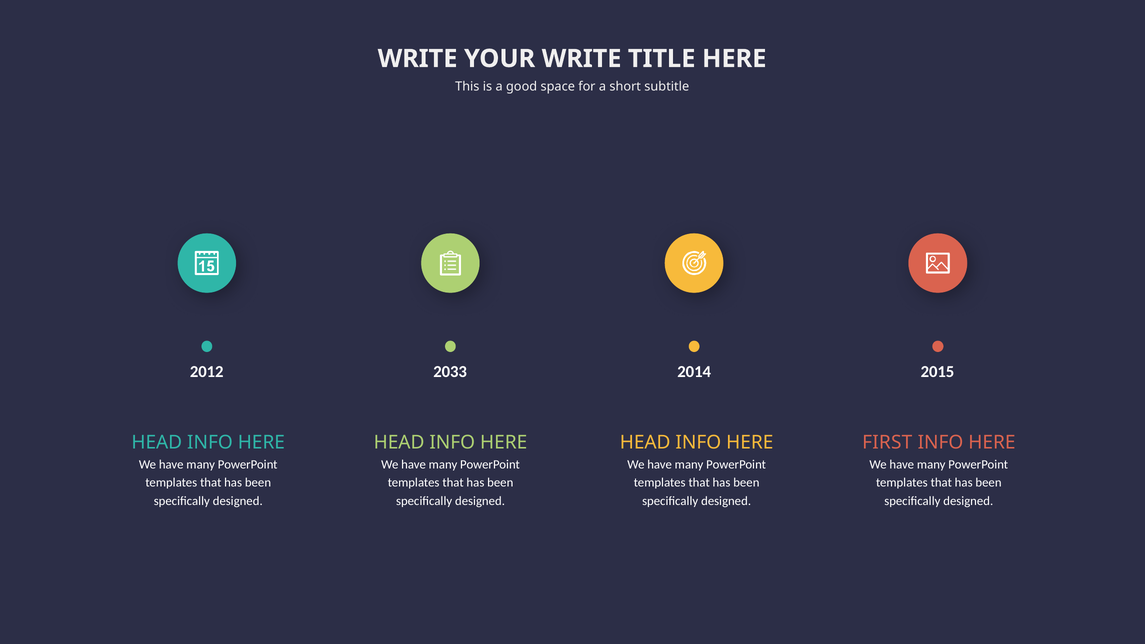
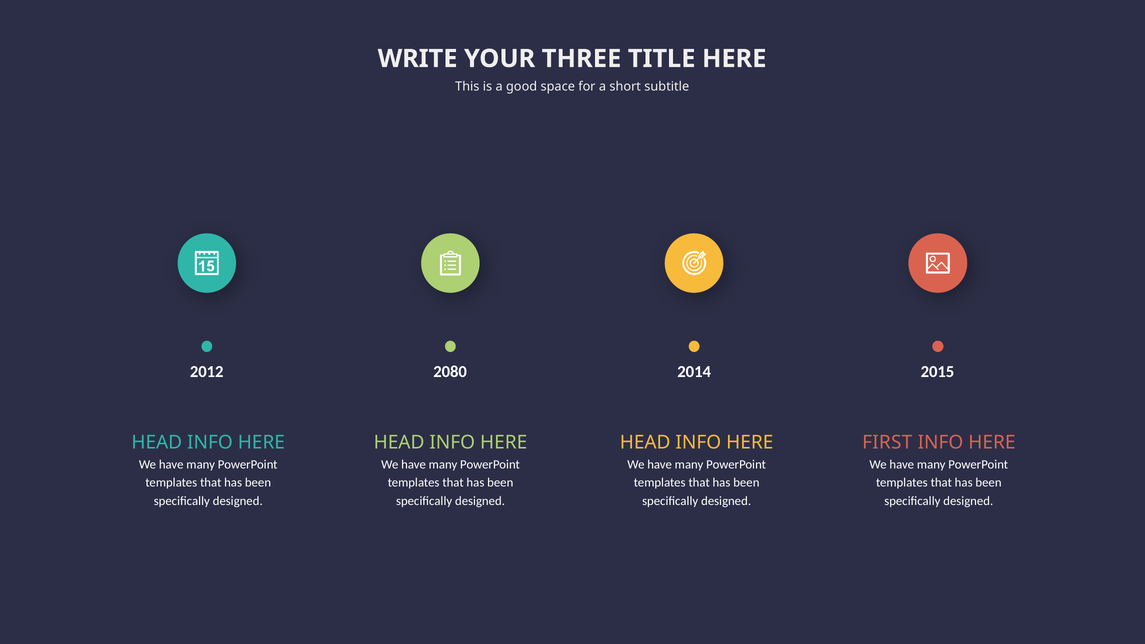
YOUR WRITE: WRITE -> THREE (582, 59)
2033: 2033 -> 2080 (450, 372)
